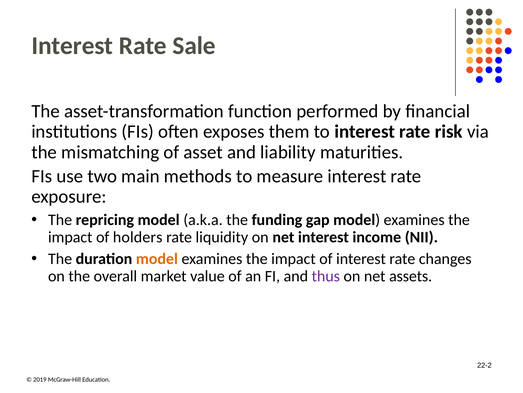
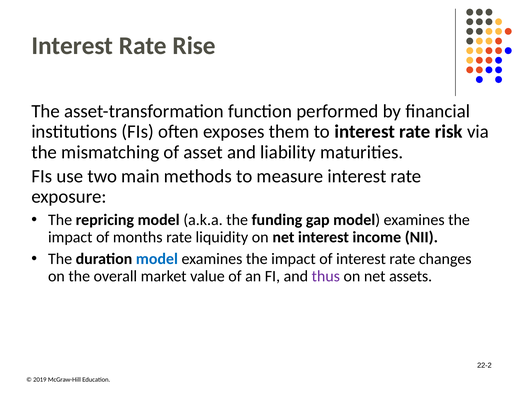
Sale: Sale -> Rise (194, 46)
holders: holders -> months (138, 237)
model colour: orange -> blue (157, 258)
